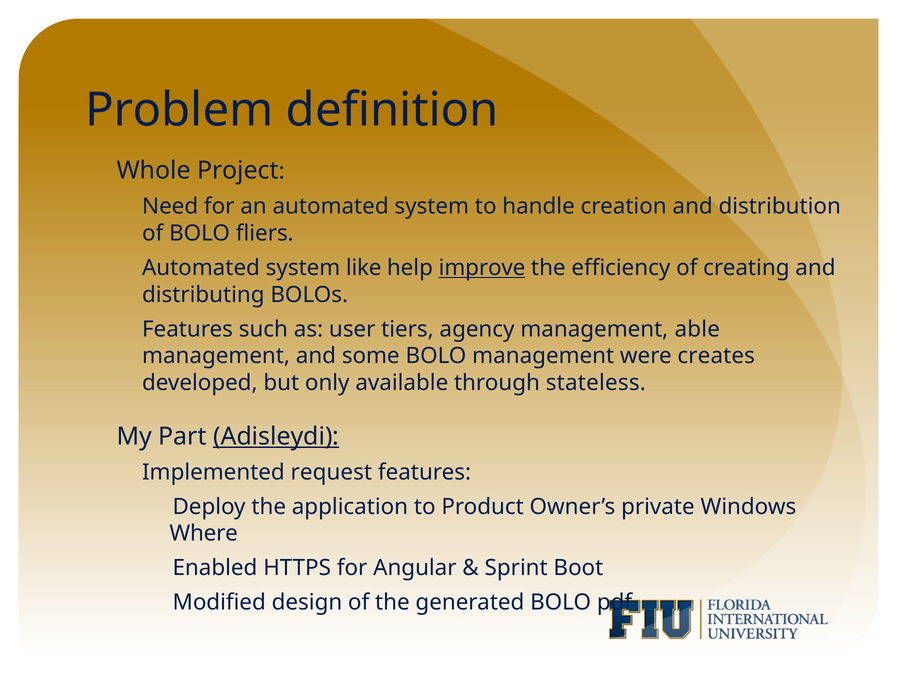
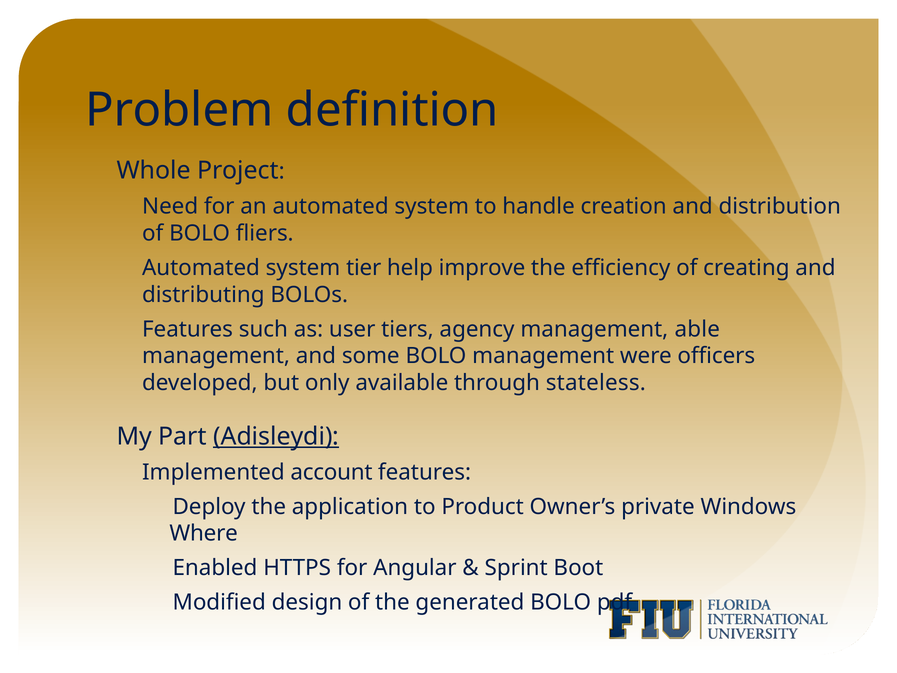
like: like -> tier (364, 268)
improve underline: present -> none (482, 268)
creates: creates -> officers (716, 356)
request: request -> account (331, 472)
